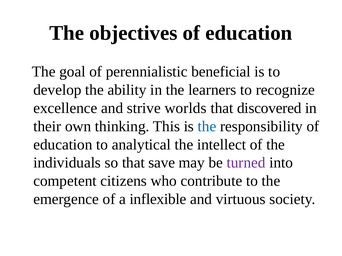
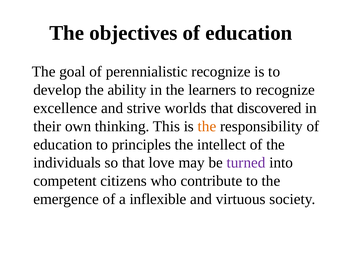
perennialistic beneficial: beneficial -> recognize (221, 72)
the colour: blue -> orange (207, 127)
analytical: analytical -> principles (141, 145)
save: save -> love (162, 163)
